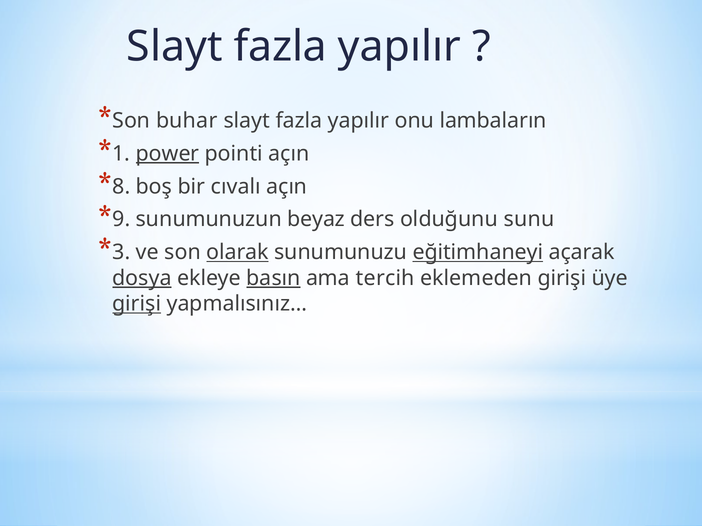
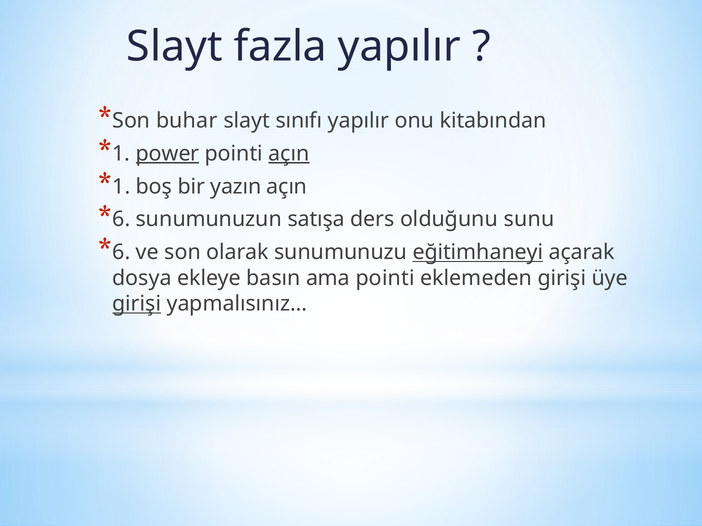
fazla: fazla -> sınıfı (299, 121)
lambaların: lambaların -> kitabından (493, 121)
açın underline: none -> present (289, 154)
8: 8 -> 1 (121, 187)
cıvalı: cıvalı -> yazın (236, 187)
9: 9 -> 6 (121, 220)
beyaz: beyaz -> satışa (316, 220)
3: 3 -> 6 (121, 253)
olarak underline: present -> none (238, 253)
dosya underline: present -> none (142, 278)
basın underline: present -> none (273, 278)
ama tercih: tercih -> pointi (385, 278)
